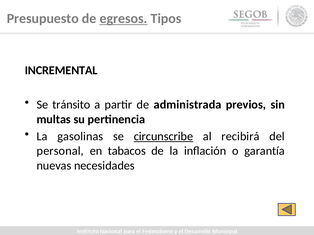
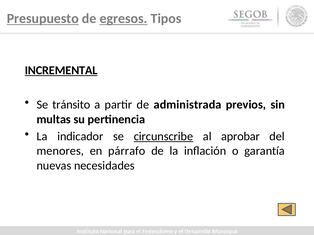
Presupuesto underline: none -> present (43, 19)
INCREMENTAL underline: none -> present (61, 71)
gasolinas: gasolinas -> indicador (80, 137)
recibirá: recibirá -> aprobar (241, 137)
personal: personal -> menores (60, 151)
tabacos: tabacos -> párrafo (127, 151)
